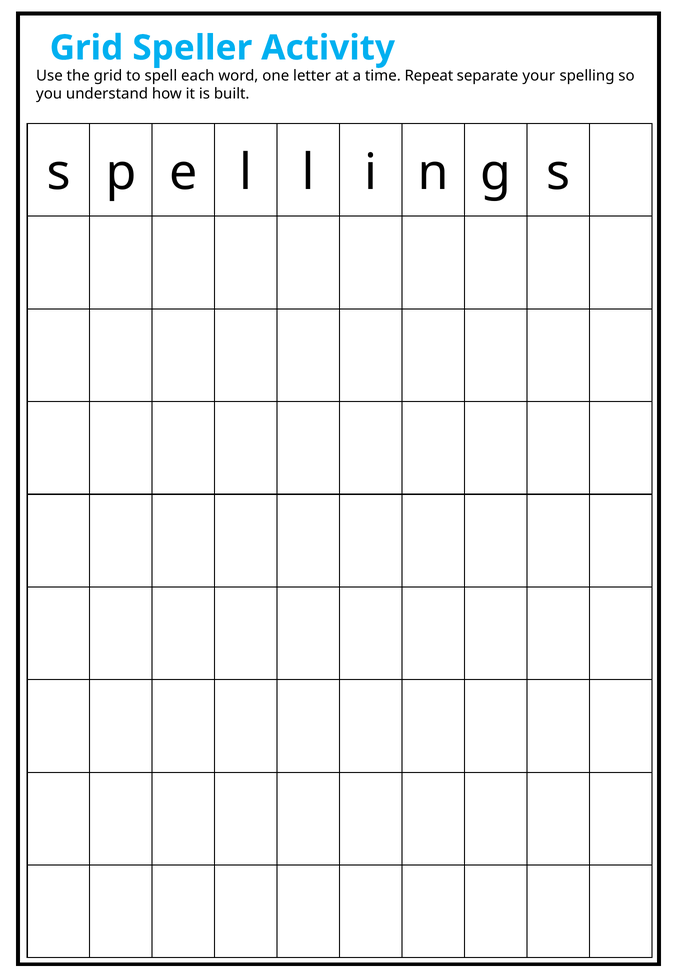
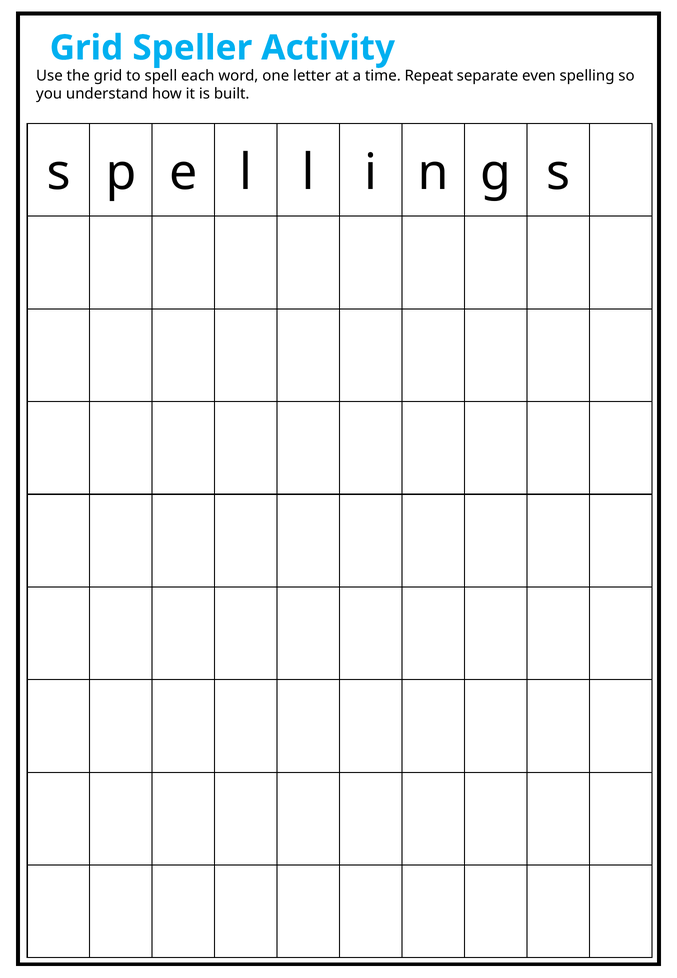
your: your -> even (539, 76)
